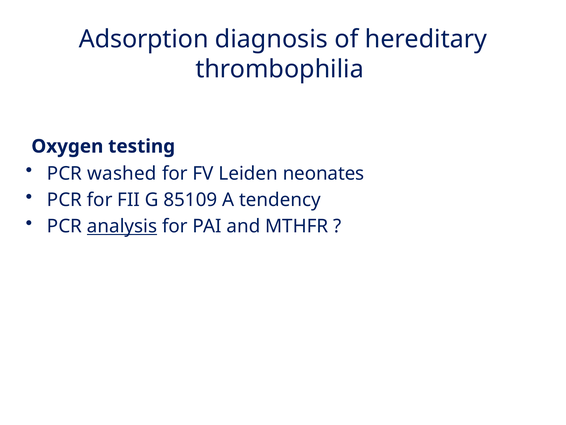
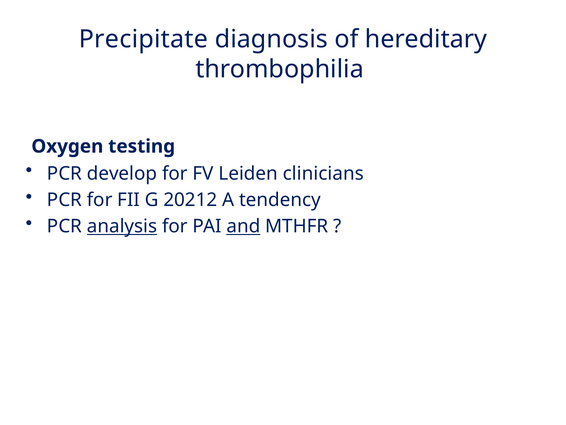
Adsorption: Adsorption -> Precipitate (143, 39)
washed: washed -> develop (122, 173)
neonates: neonates -> clinicians (323, 173)
85109: 85109 -> 20212 (190, 200)
and underline: none -> present (243, 226)
